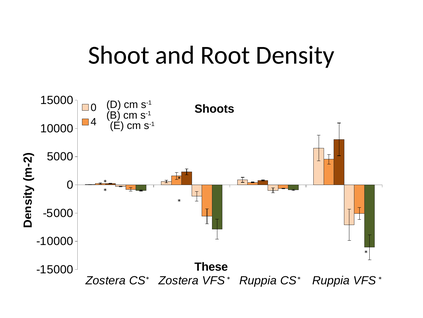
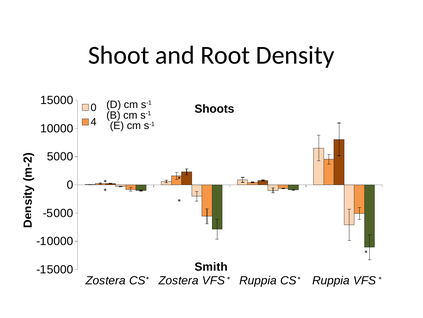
These: These -> Smith (211, 266)
